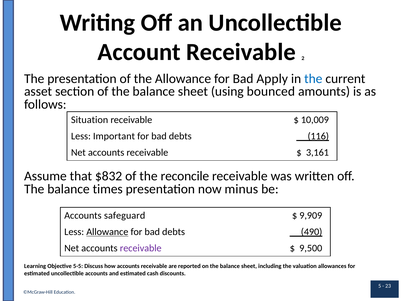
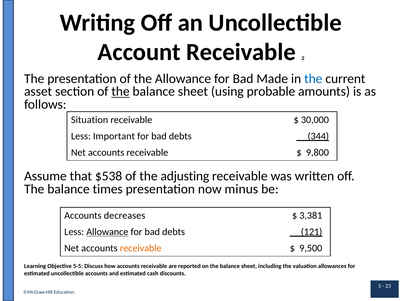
Apply: Apply -> Made (272, 79)
the underline: none -> present (121, 92)
bounced: bounced -> probable (271, 92)
10,009: 10,009 -> 30,000 (315, 120)
116: 116 -> 344 (318, 136)
3,161: 3,161 -> 9,800 (317, 153)
$832: $832 -> $538 (109, 177)
reconcile: reconcile -> adjusting (185, 177)
safeguard: safeguard -> decreases (125, 216)
9,909: 9,909 -> 3,381 (311, 216)
490: 490 -> 121 (312, 232)
receivable colour: purple -> orange (141, 249)
